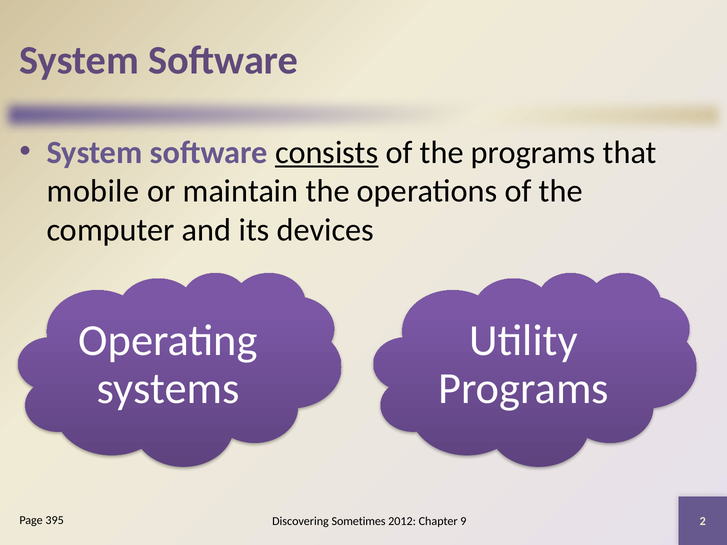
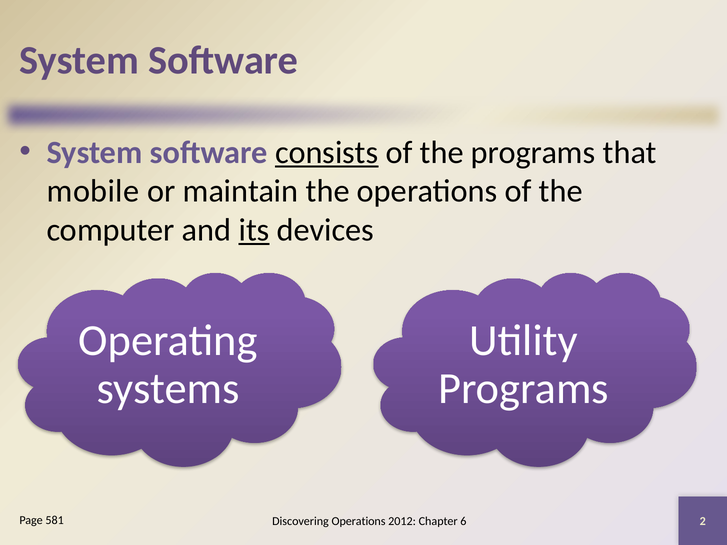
its underline: none -> present (254, 230)
395: 395 -> 581 (55, 521)
Discovering Sometimes: Sometimes -> Operations (359, 522)
9: 9 -> 6 (463, 522)
